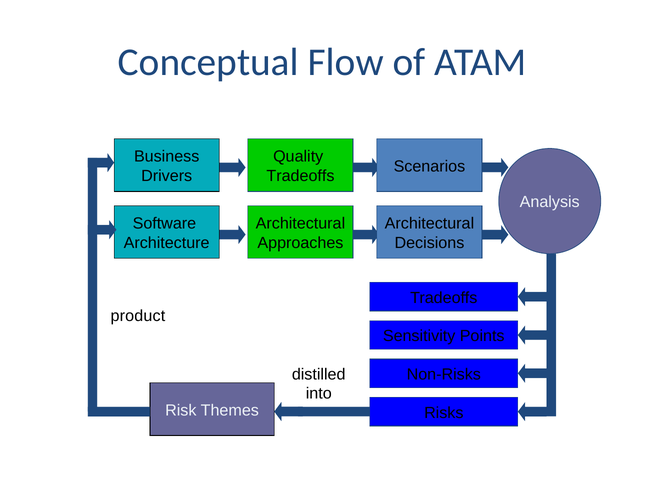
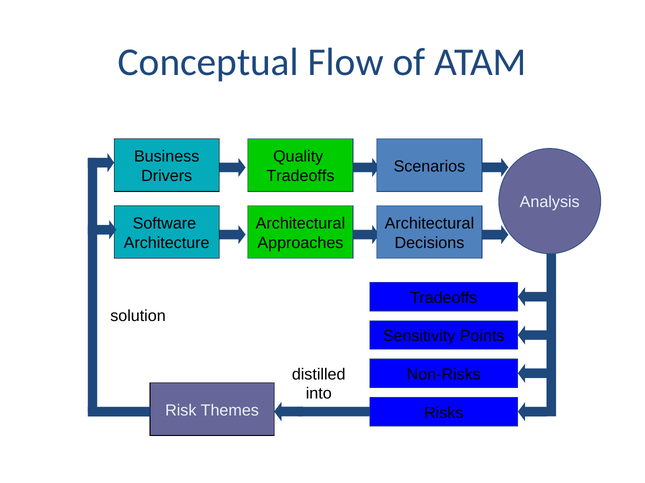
product: product -> solution (138, 317)
